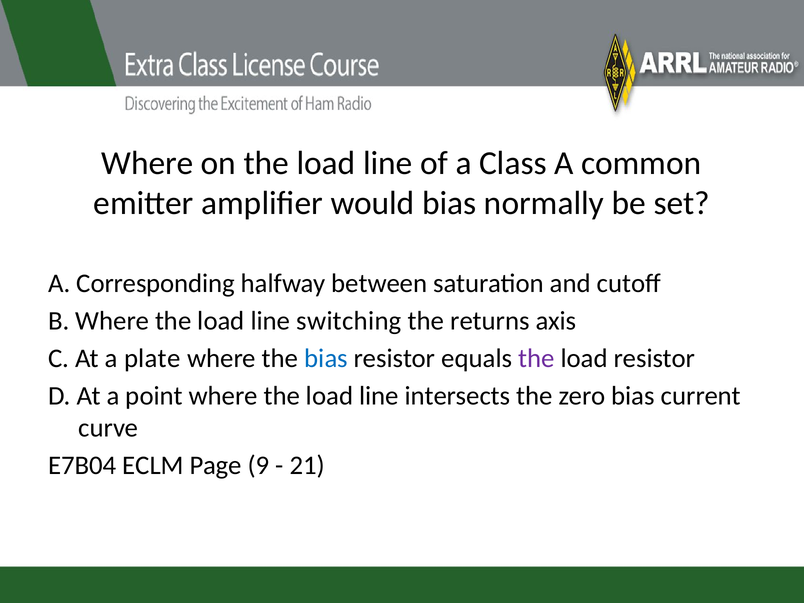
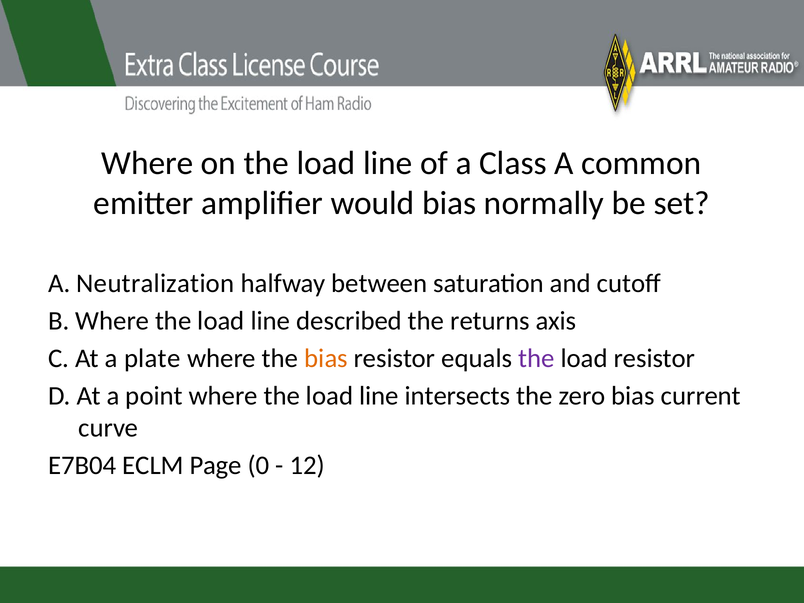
Corresponding: Corresponding -> Neutralization (155, 283)
switching: switching -> described (349, 321)
bias colour: blue -> orange (326, 358)
9: 9 -> 0 (259, 465)
21: 21 -> 12 (307, 465)
